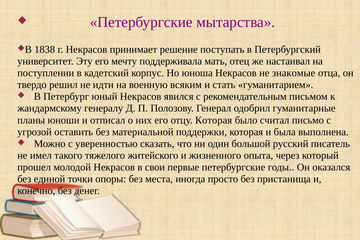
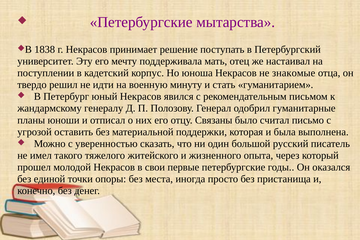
всяким: всяким -> минуту (186, 85)
отцу Которая: Которая -> Связаны (214, 120)
